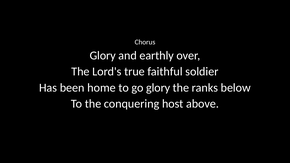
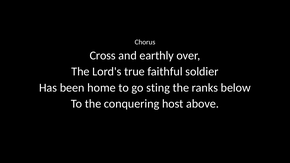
Glory: Glory -> Cross (103, 56)
go glory: glory -> sting (158, 88)
